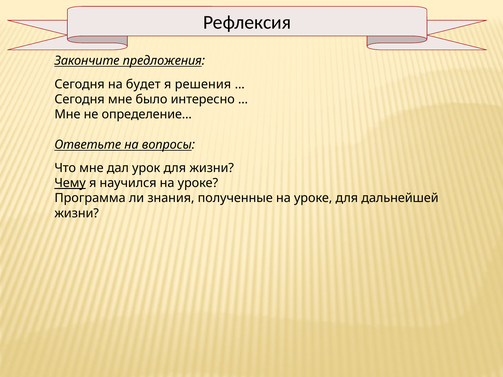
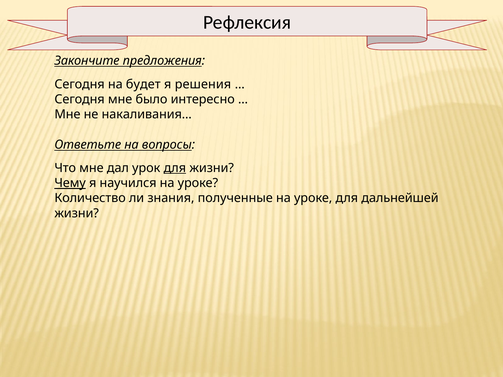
определение…: определение… -> накаливания… (147, 114)
для underline: none -> present (175, 168)
Программа: Программа -> Количество (90, 198)
